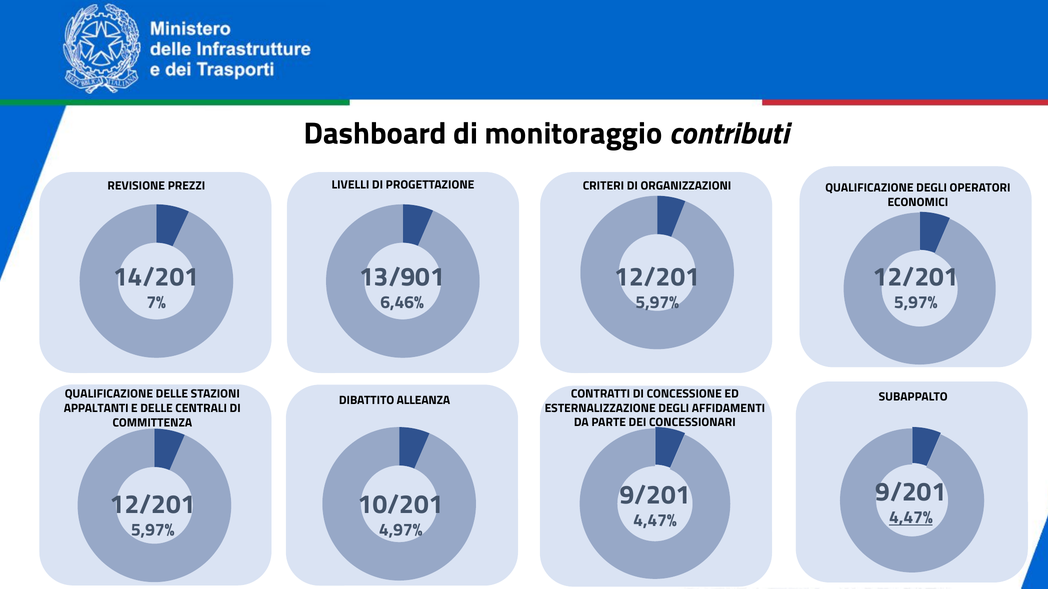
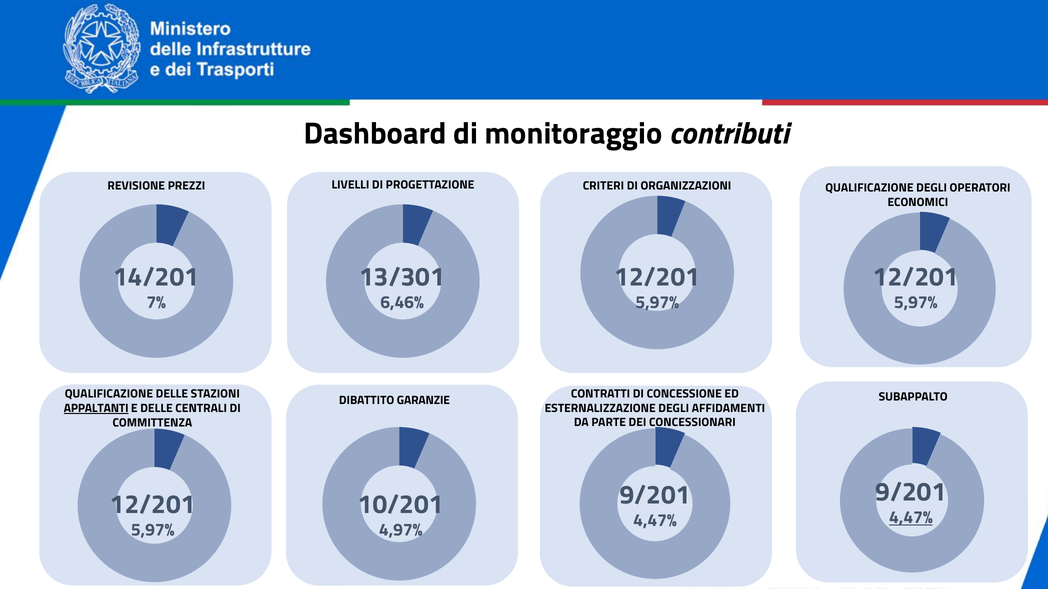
13/901: 13/901 -> 13/301 (402, 277)
ALLEANZA: ALLEANZA -> GARANZIE (423, 401)
APPALTANTI underline: none -> present (96, 409)
